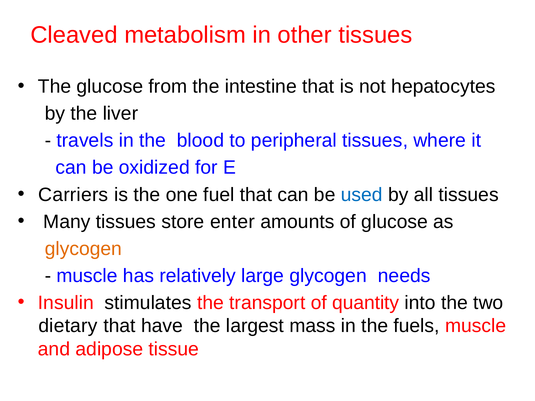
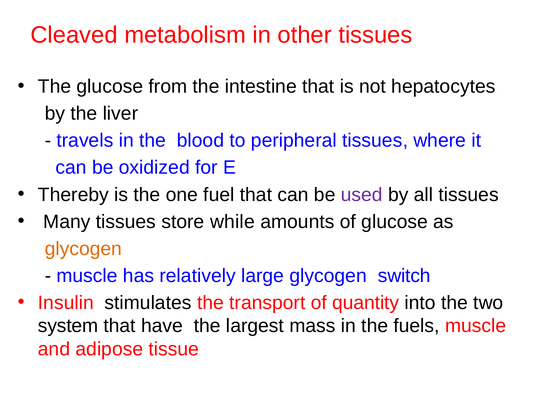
Carriers: Carriers -> Thereby (73, 195)
used colour: blue -> purple (362, 195)
enter: enter -> while (232, 222)
needs: needs -> switch (404, 276)
dietary: dietary -> system (68, 326)
